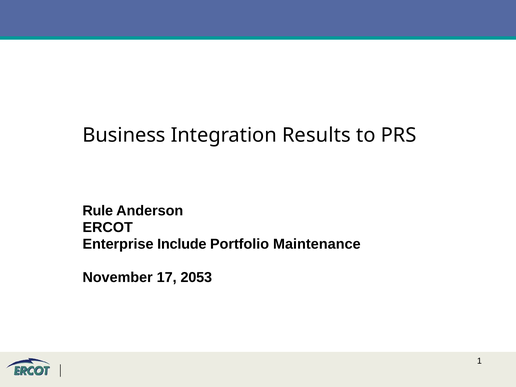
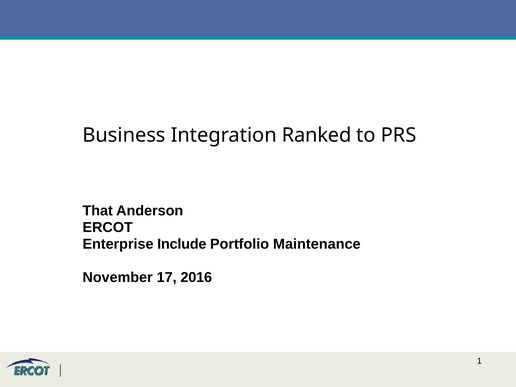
Results: Results -> Ranked (317, 135)
Rule: Rule -> That (98, 211)
2053: 2053 -> 2016 (196, 277)
